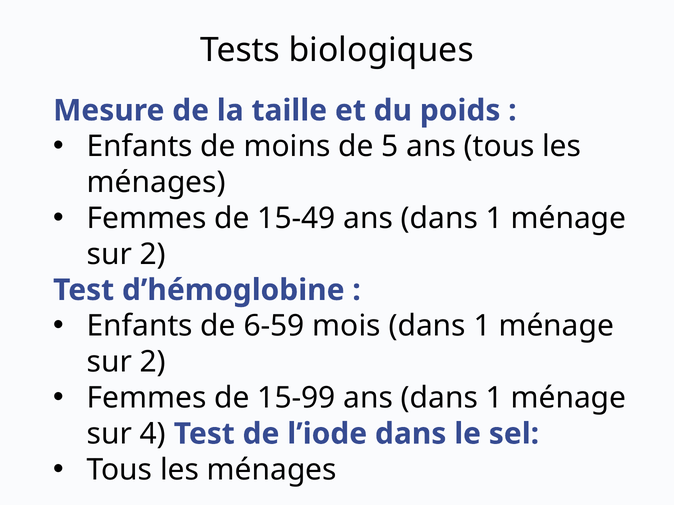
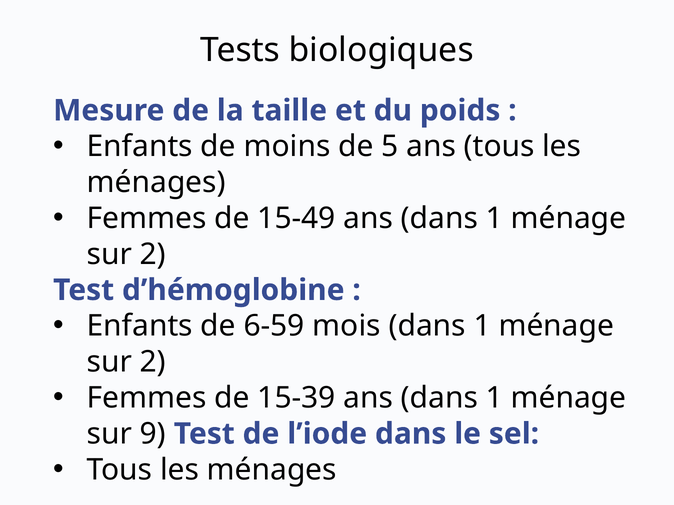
15-99: 15-99 -> 15-39 (296, 398)
4: 4 -> 9 (153, 434)
